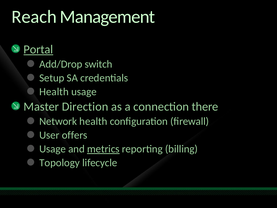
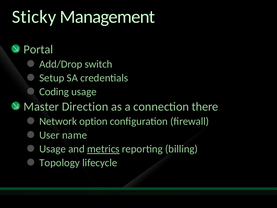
Reach: Reach -> Sticky (34, 17)
Portal underline: present -> none (38, 49)
Health: Health -> Coding (54, 92)
Network health: health -> option (93, 121)
offers: offers -> name (75, 135)
